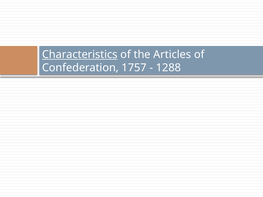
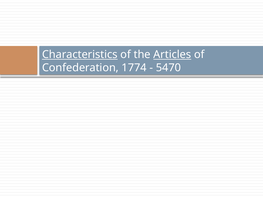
Articles underline: none -> present (172, 55)
1757: 1757 -> 1774 (134, 68)
1288: 1288 -> 5470 (168, 68)
